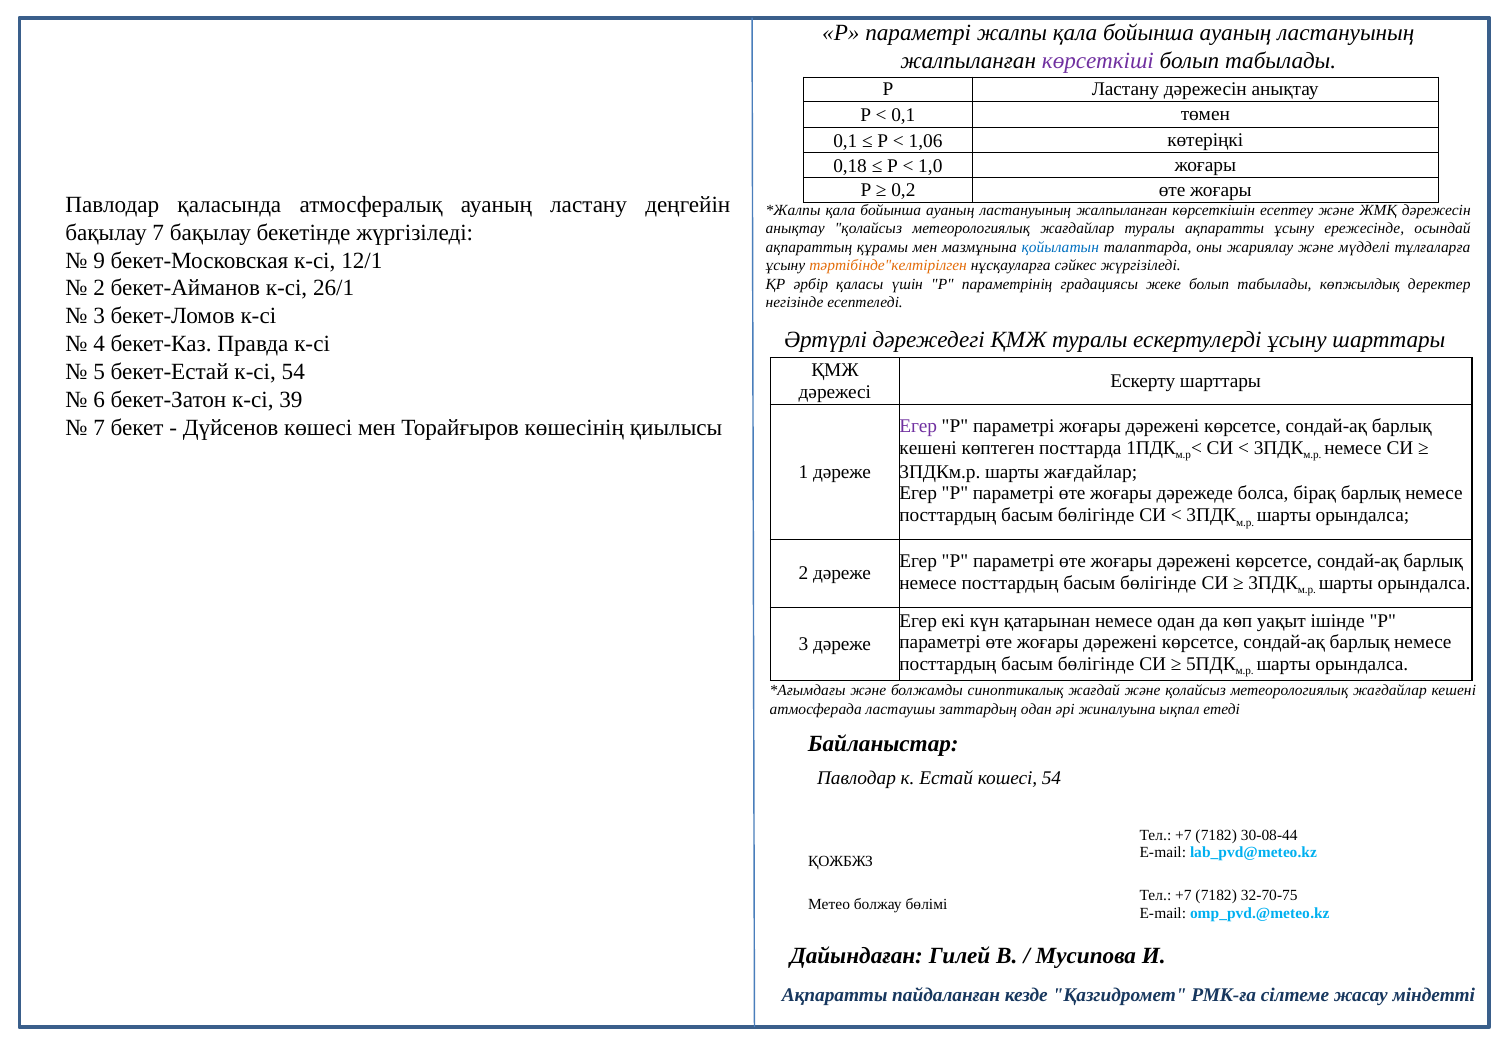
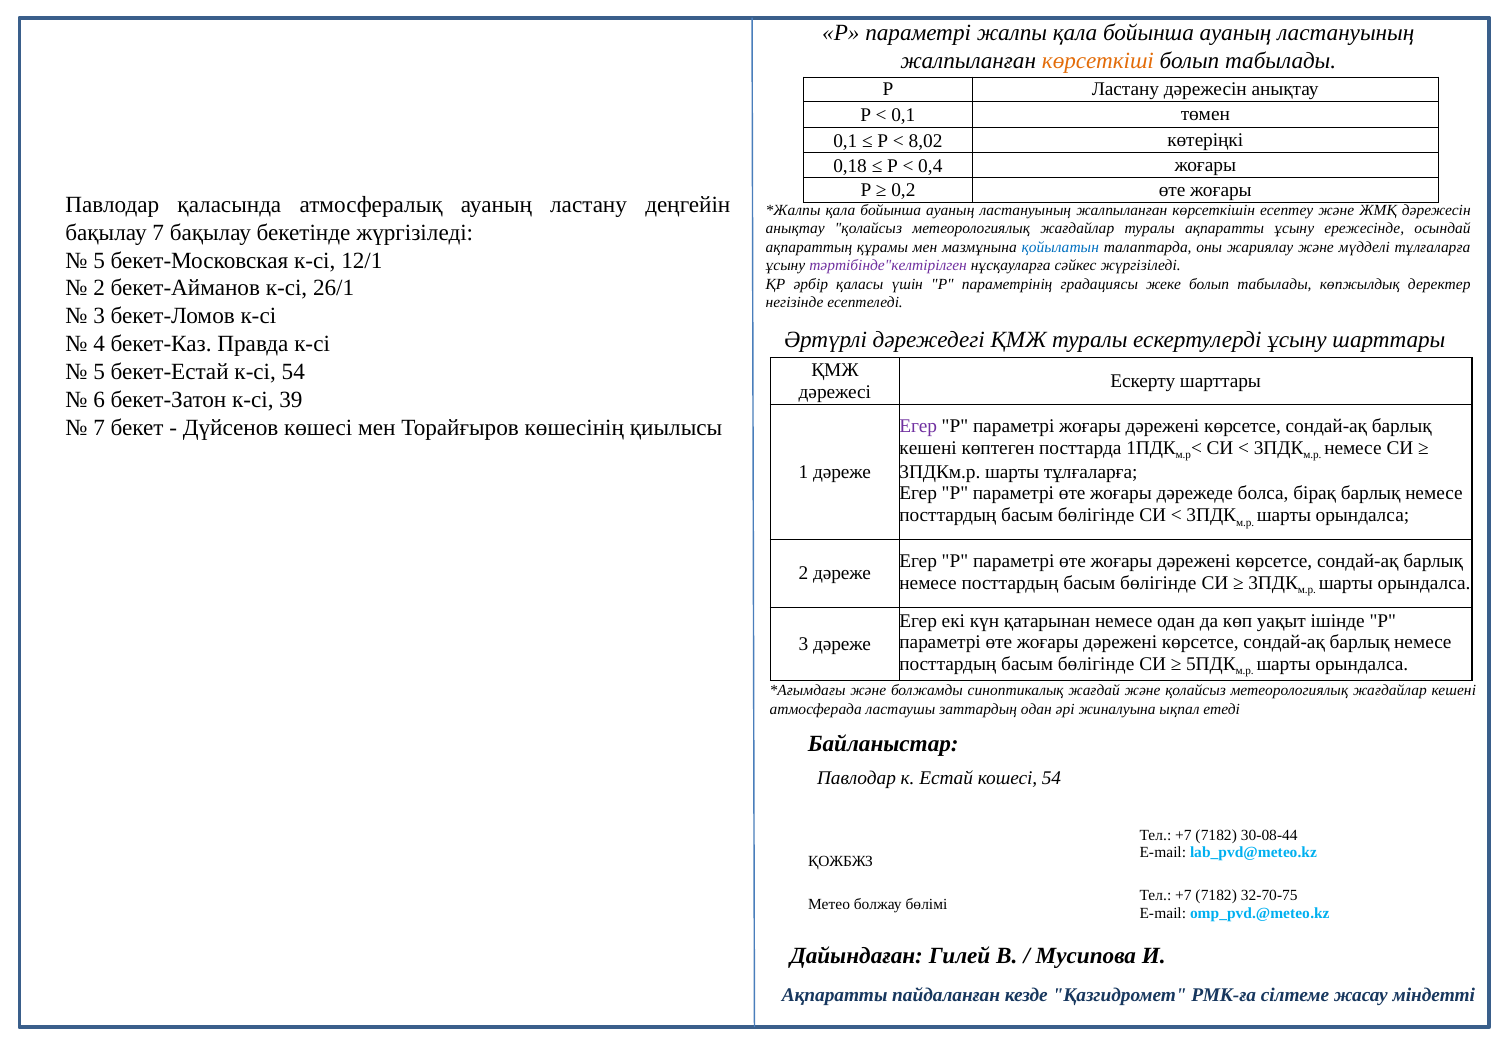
көрсеткіші colour: purple -> orange (1098, 61)
1,06: 1,06 -> 8,02 (926, 141)
1,0: 1,0 -> 0,4 (930, 166)
9: 9 -> 5 (99, 260)
тәртібінде"келтірілген colour: orange -> purple (888, 266)
шарты жағдайлар: жағдайлар -> тұлғаларға (1091, 472)
